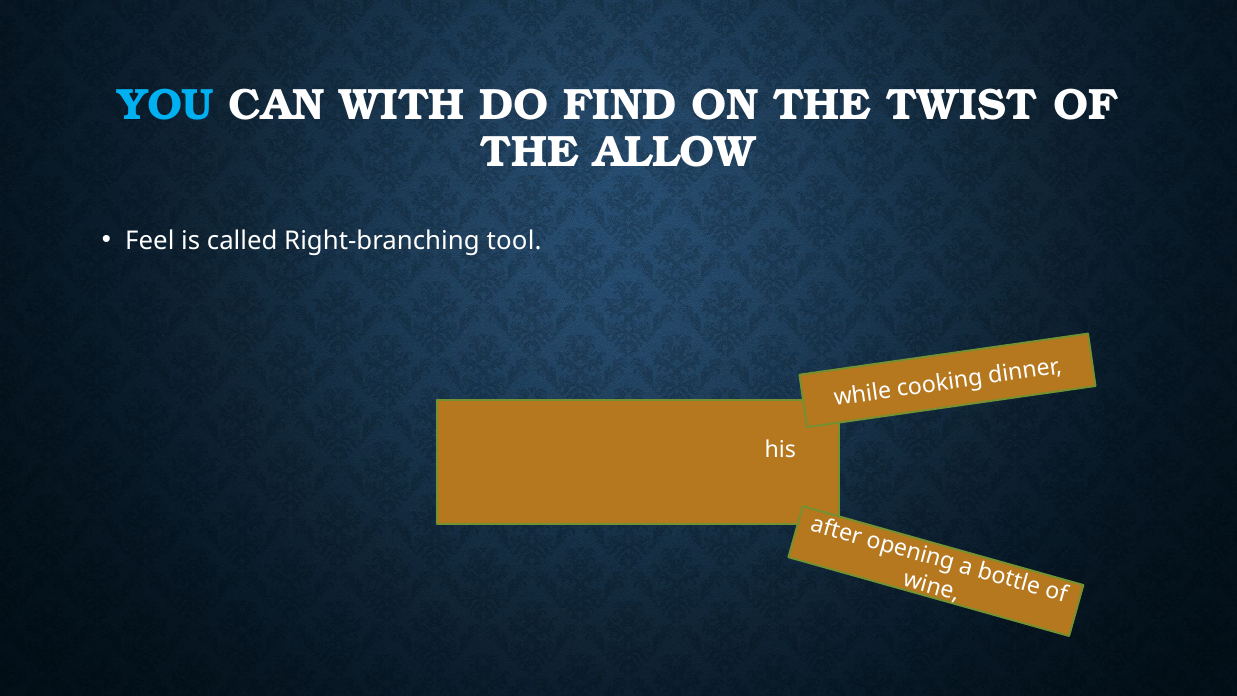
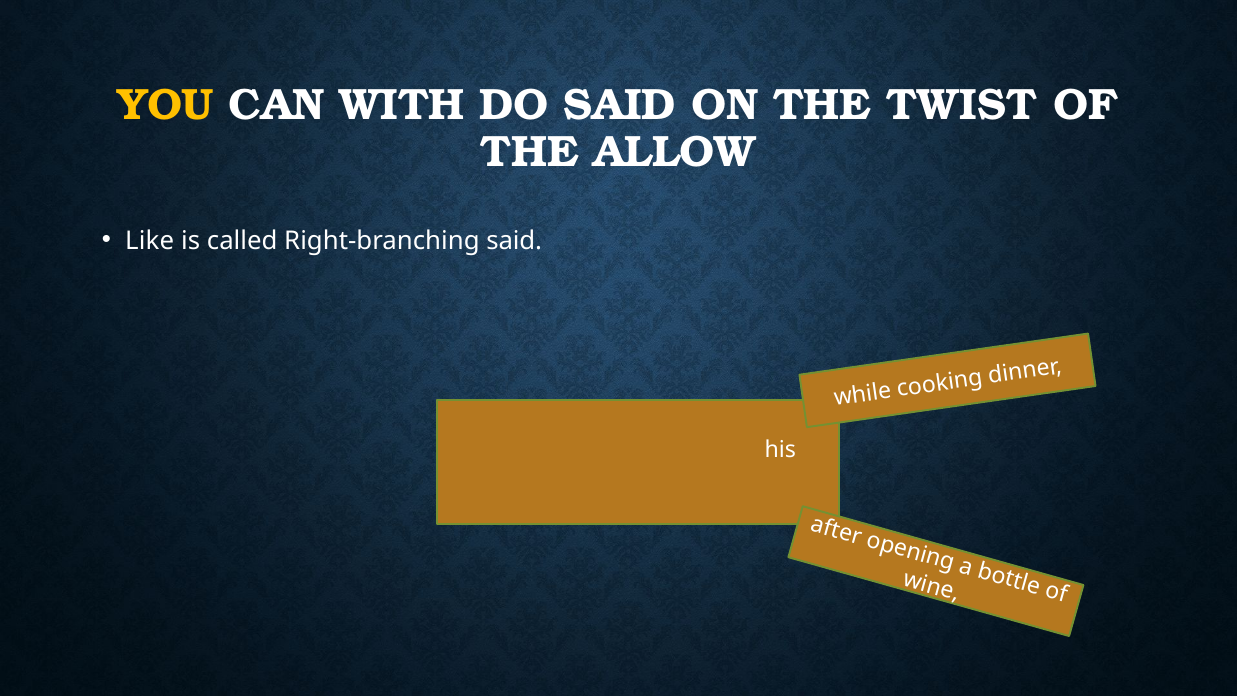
YOU colour: light blue -> yellow (166, 105)
DO FIND: FIND -> SAID (620, 105)
Feel: Feel -> Like (150, 241)
Right-branching tool: tool -> said (514, 241)
